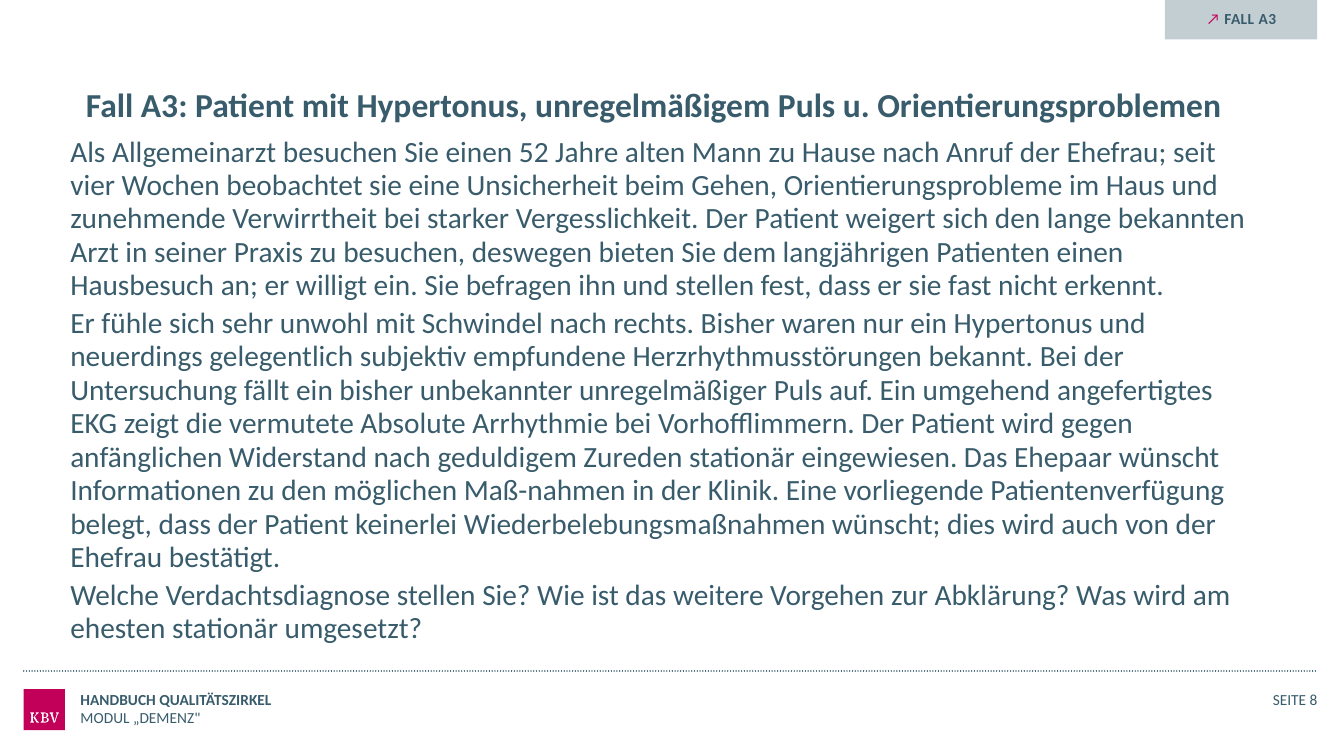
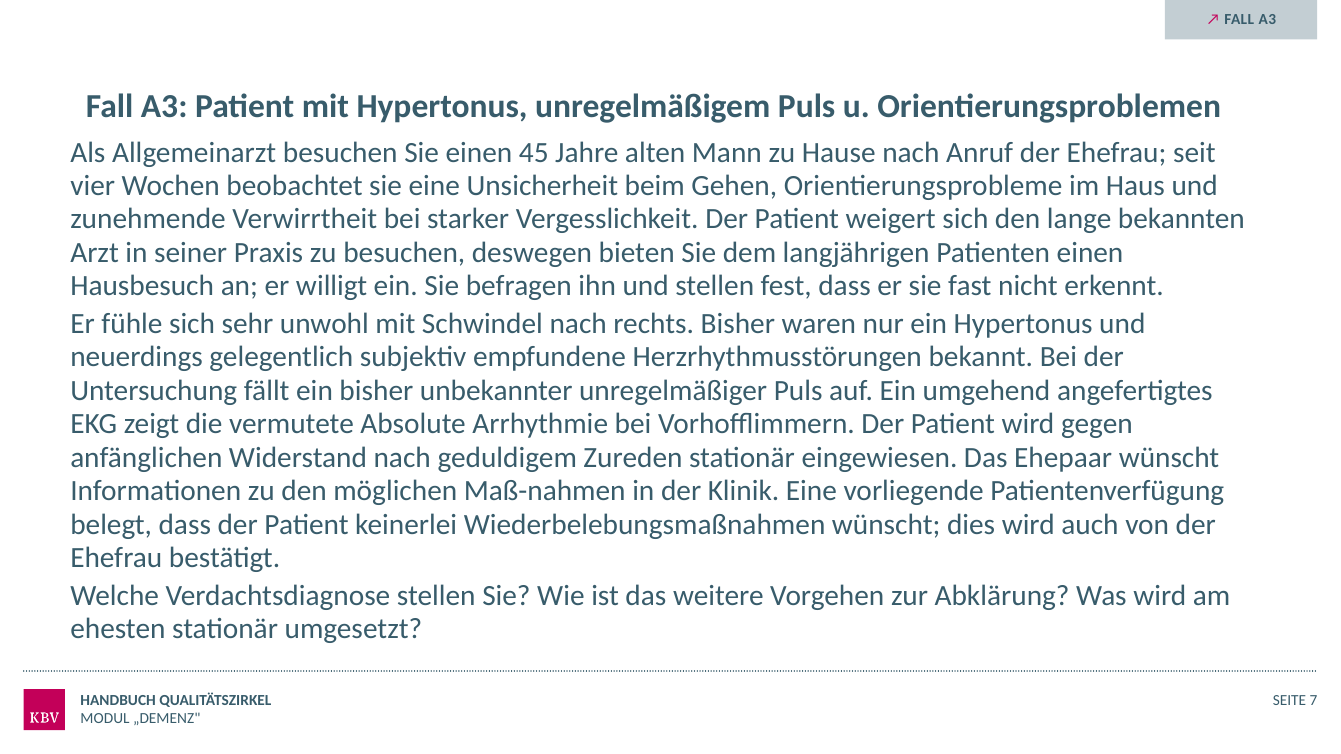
52: 52 -> 45 (534, 152)
8: 8 -> 7 (1314, 700)
